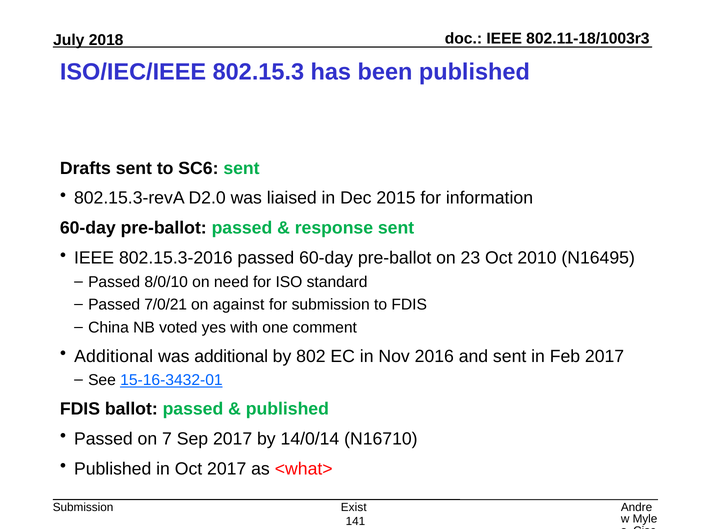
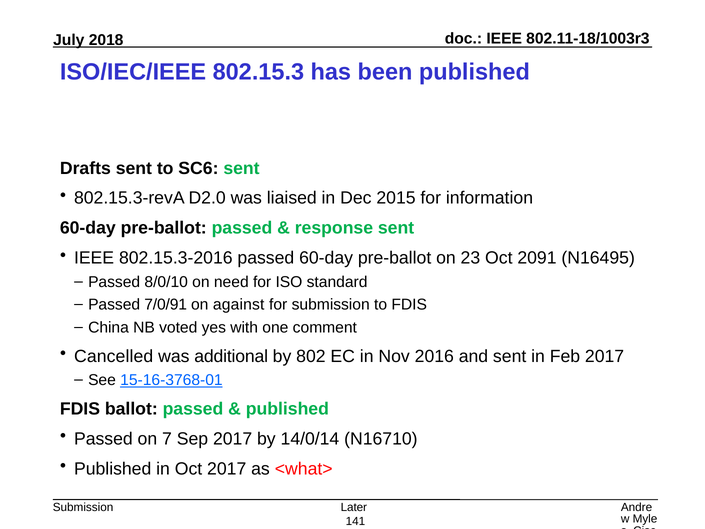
2010: 2010 -> 2091 (537, 258)
7/0/21: 7/0/21 -> 7/0/91 (166, 304)
Additional: Additional -> Cancelled (114, 356)
15-16-3432-01: 15-16-3432-01 -> 15-16-3768-01 (171, 380)
Exist: Exist -> Later (354, 507)
